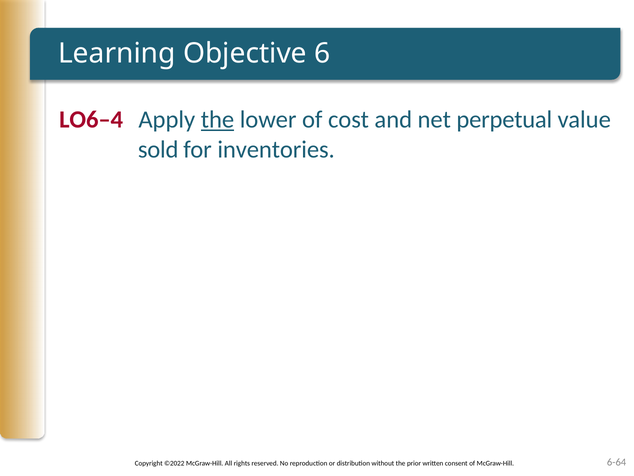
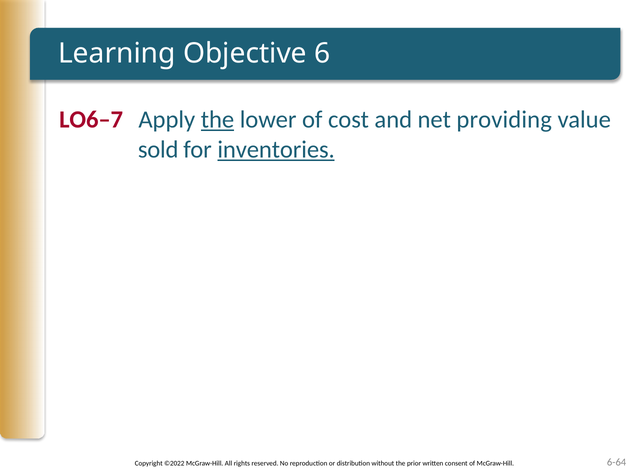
LO6–4: LO6–4 -> LO6–7 (91, 120)
perpetual: perpetual -> providing (504, 120)
inventories underline: none -> present (276, 149)
